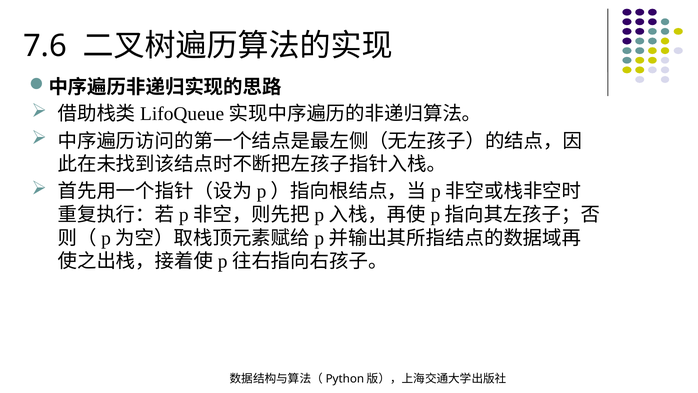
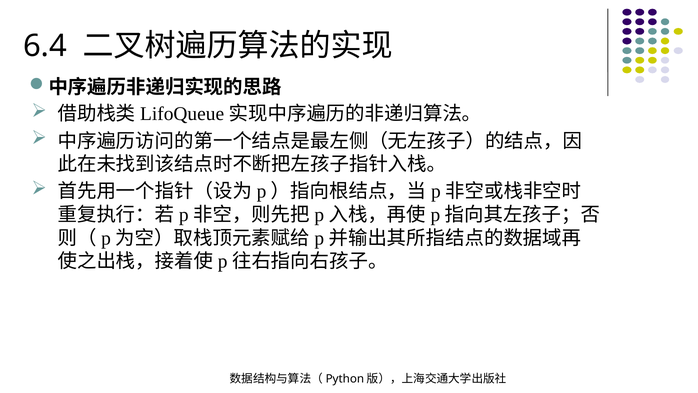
7.6: 7.6 -> 6.4 (45, 46)
